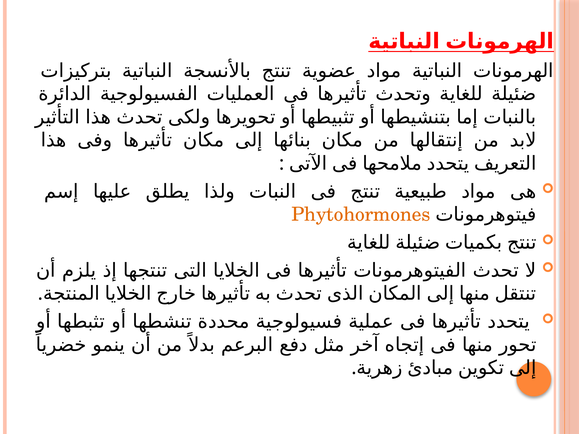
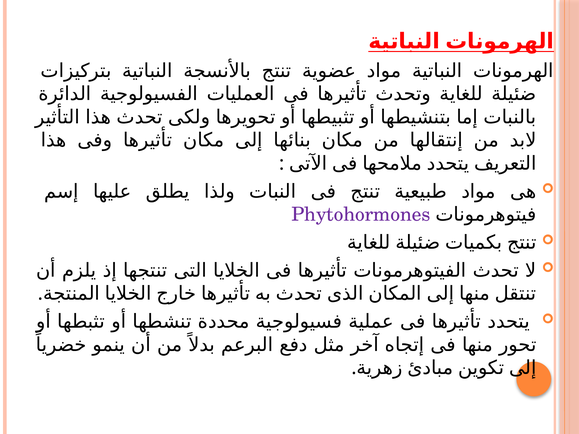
Phytohormones colour: orange -> purple (361, 215)
